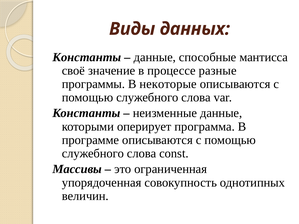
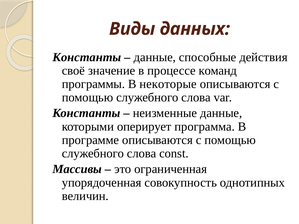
мантисса: мантисса -> действия (264, 57)
разные: разные -> команд (218, 71)
